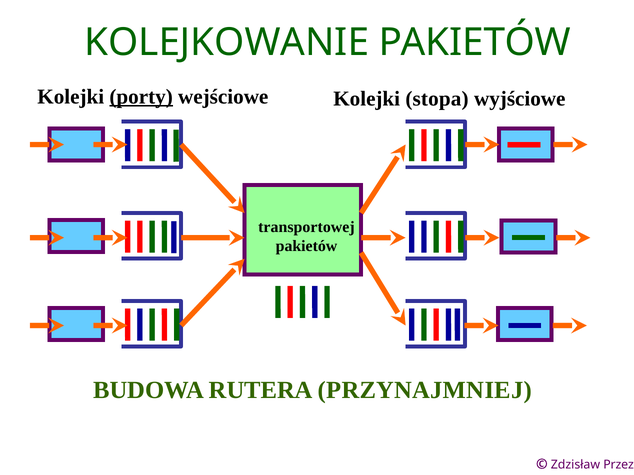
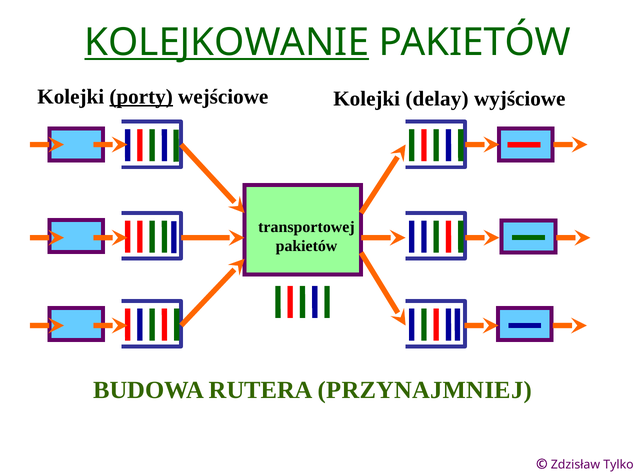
KOLEJKOWANIE underline: none -> present (227, 42)
stopa: stopa -> delay (437, 99)
Przez: Przez -> Tylko (619, 465)
